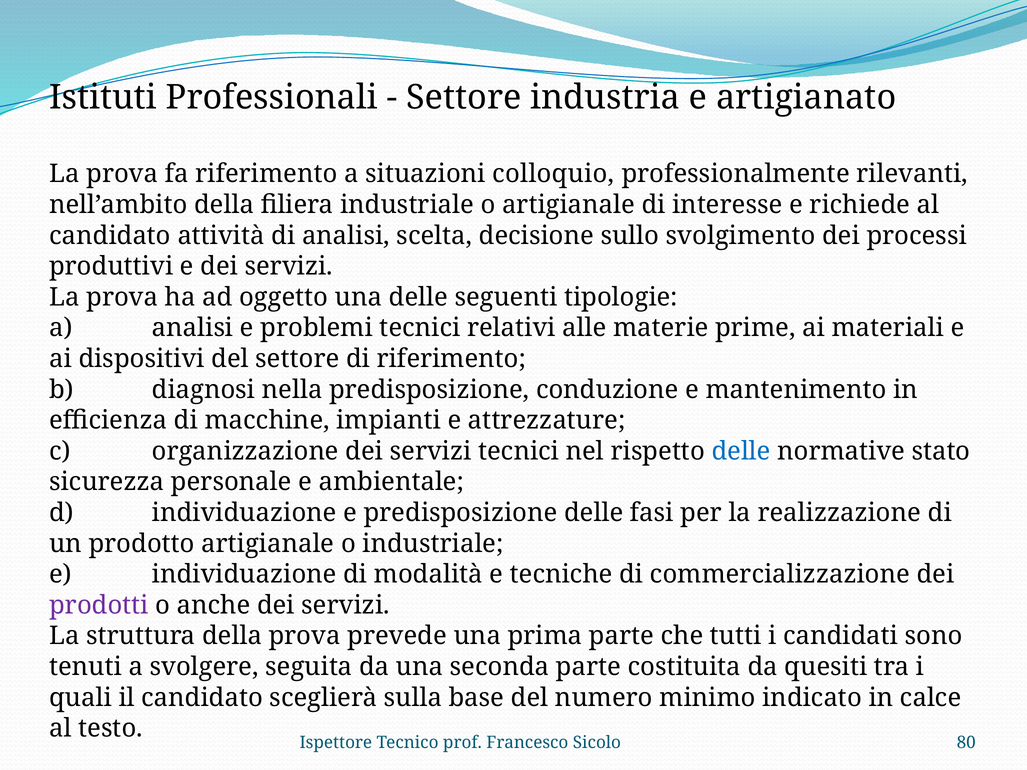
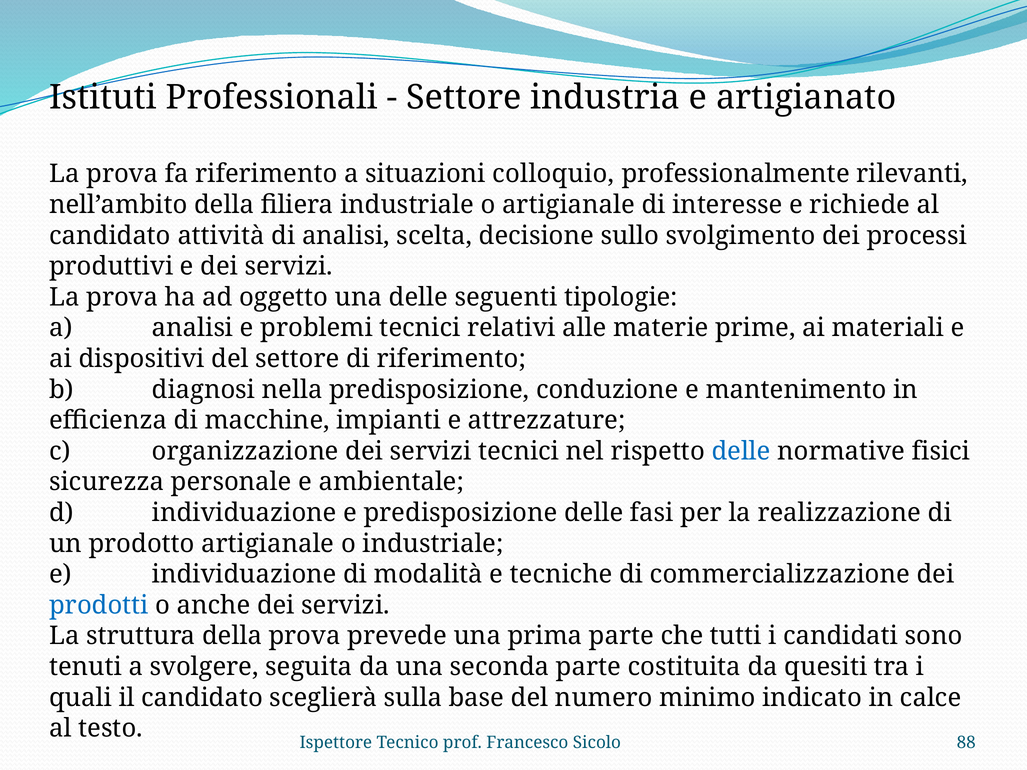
stato: stato -> fisici (941, 451)
prodotti colour: purple -> blue (99, 605)
80: 80 -> 88 (966, 743)
